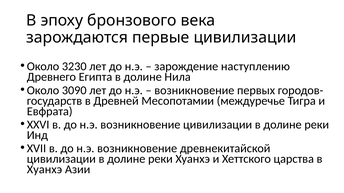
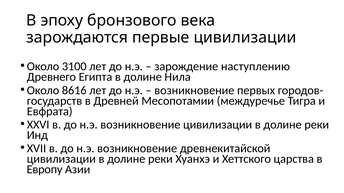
3230: 3230 -> 3100 (74, 67)
3090: 3090 -> 8616 (74, 90)
Хуанхэ: Хуанхэ -> Европу (45, 170)
